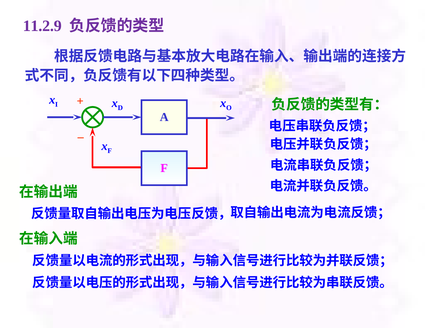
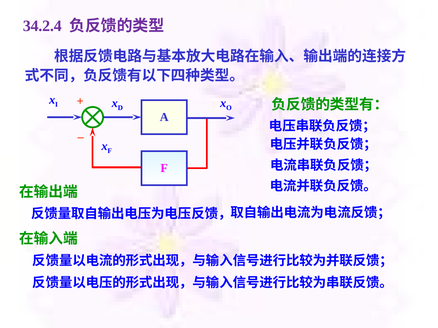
11.2.9: 11.2.9 -> 34.2.4 (42, 26)
